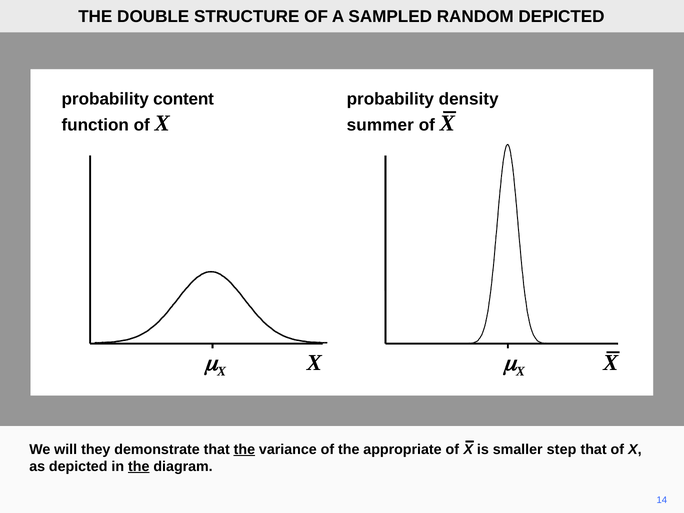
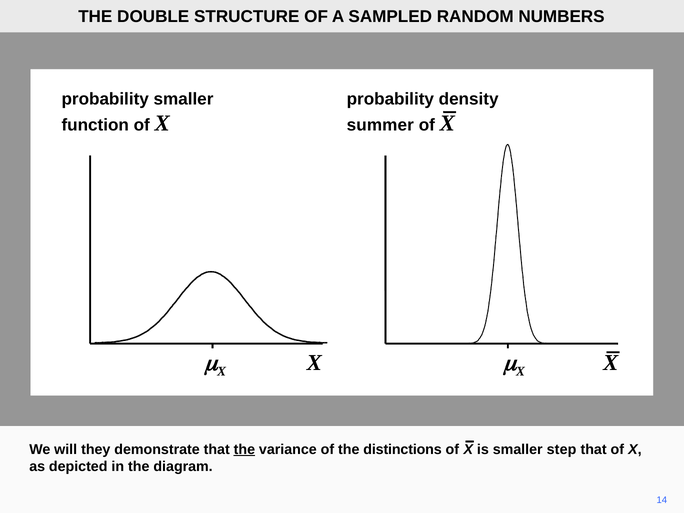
RANDOM DEPICTED: DEPICTED -> NUMBERS (561, 17)
probability content: content -> smaller (183, 99)
appropriate: appropriate -> distinctions (403, 449)
the underline: present -> none (139, 467)
